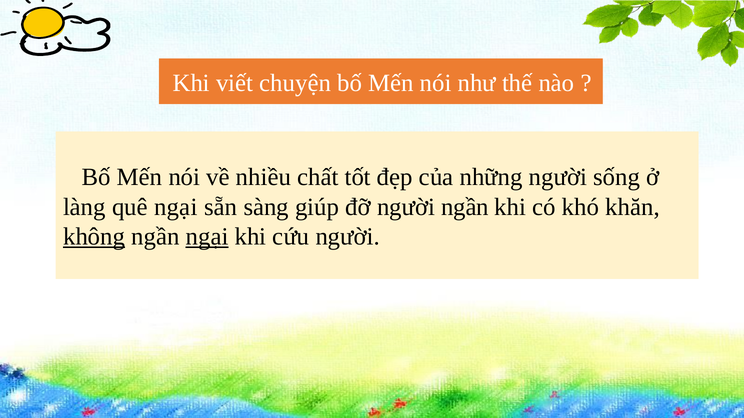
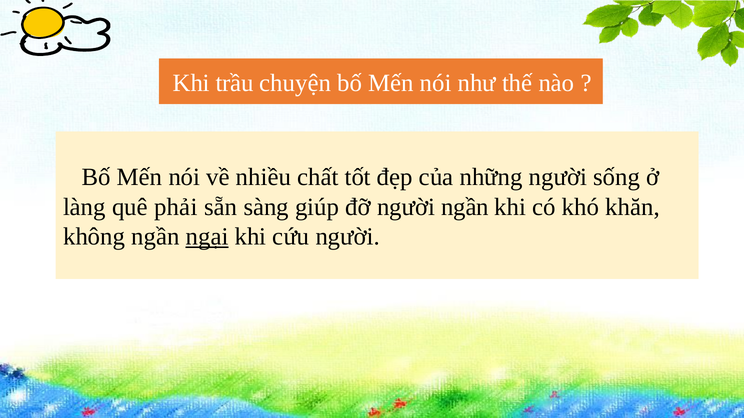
viết: viết -> trầu (235, 83)
quê ngại: ngại -> phải (176, 207)
không underline: present -> none (94, 237)
